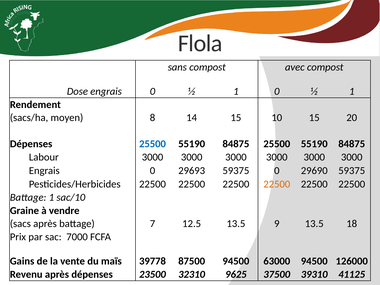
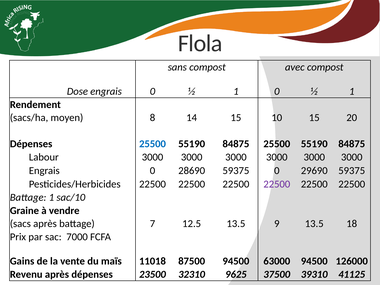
29693: 29693 -> 28690 (192, 171)
22500 colour: orange -> purple (277, 184)
39778: 39778 -> 11018 (153, 261)
